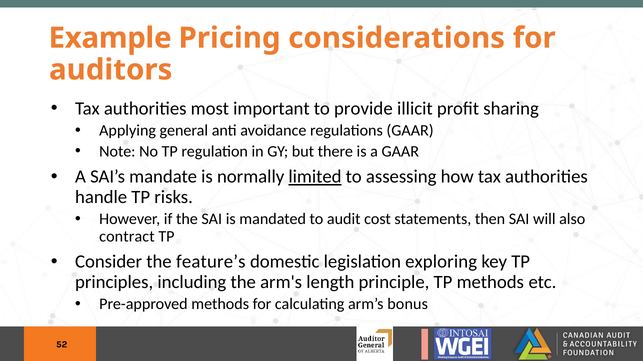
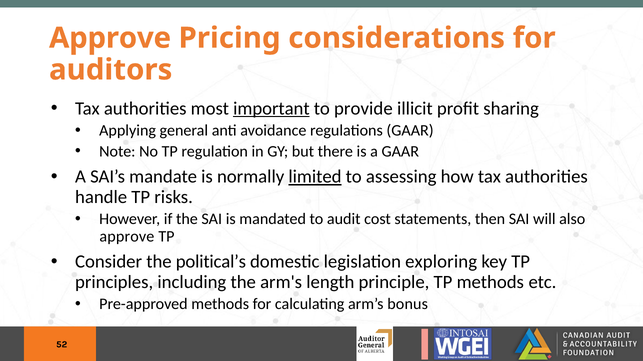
Example: Example -> Approve (110, 38)
important underline: none -> present (271, 109)
contract: contract -> approve (127, 237)
feature’s: feature’s -> political’s (211, 262)
